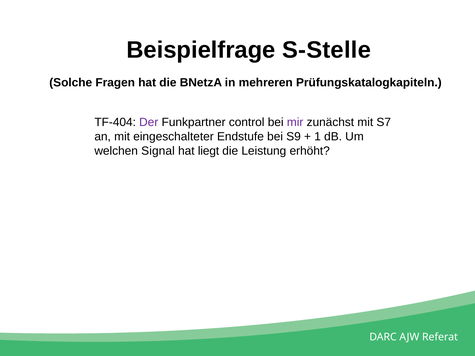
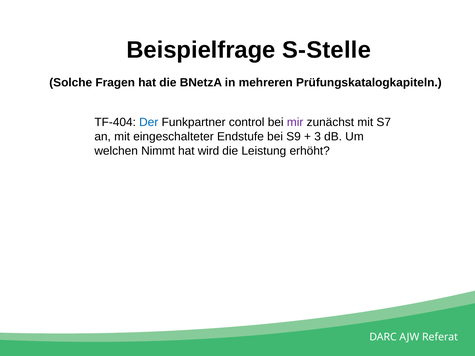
Der colour: purple -> blue (149, 122)
1: 1 -> 3 (318, 137)
Signal: Signal -> Nimmt (158, 151)
liegt: liegt -> wird (208, 151)
